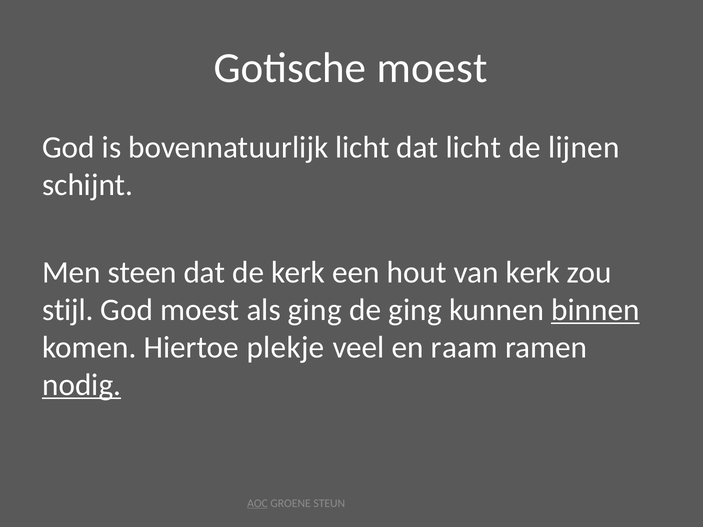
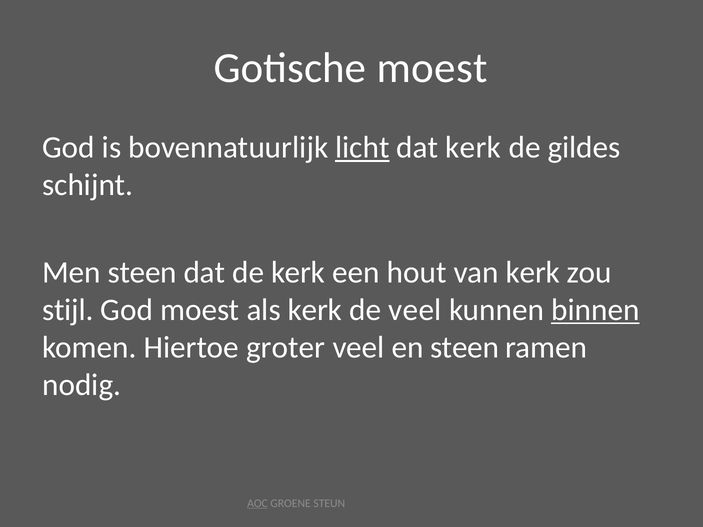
licht underline: none -> present (362, 147)
dat licht: licht -> kerk (473, 147)
lijnen: lijnen -> gildes (584, 147)
als ging: ging -> kerk (315, 310)
de ging: ging -> veel (415, 310)
plekje: plekje -> groter (286, 347)
en raam: raam -> steen (465, 347)
nodig underline: present -> none (82, 385)
